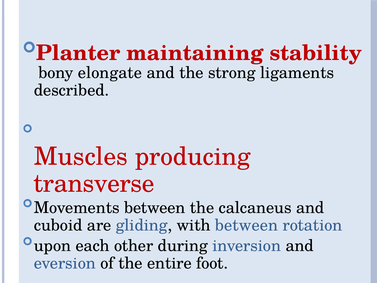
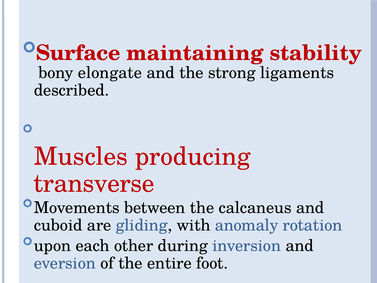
Planter: Planter -> Surface (78, 53)
with between: between -> anomaly (247, 225)
